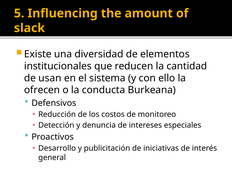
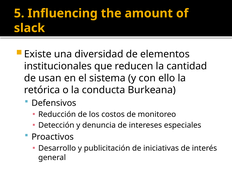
ofrecen: ofrecen -> retórica (42, 90)
